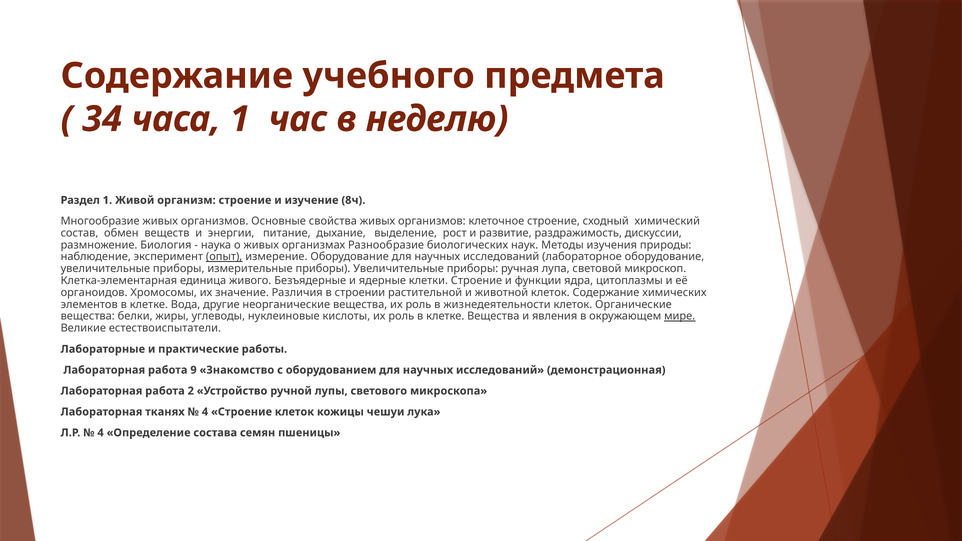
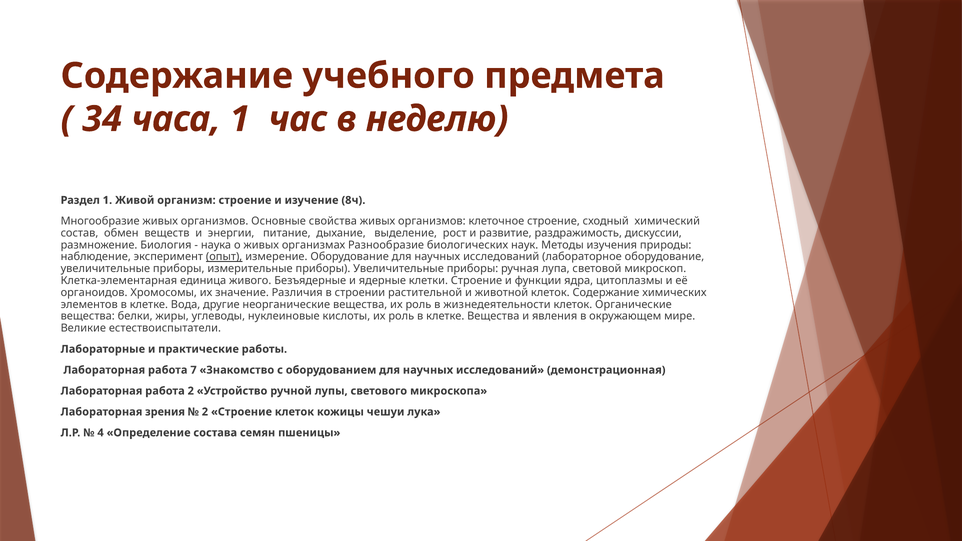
мире underline: present -> none (680, 316)
9: 9 -> 7 (194, 370)
тканях: тканях -> зрения (165, 412)
4: 4 -> 2 (205, 412)
